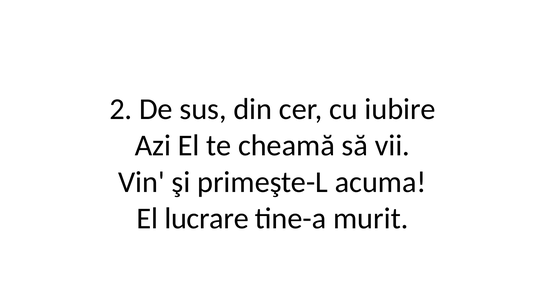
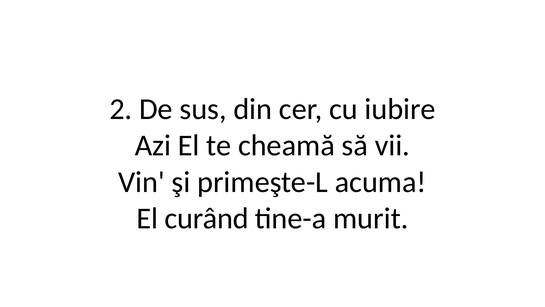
lucrare: lucrare -> curând (207, 218)
